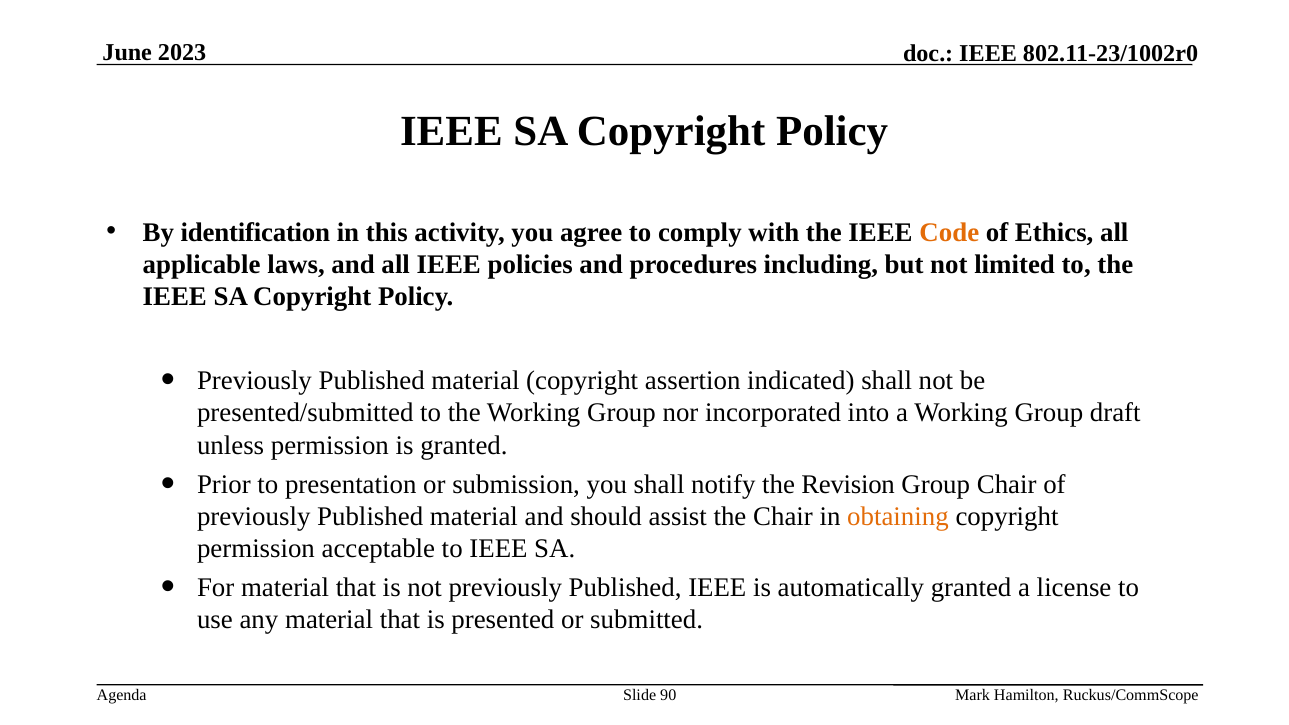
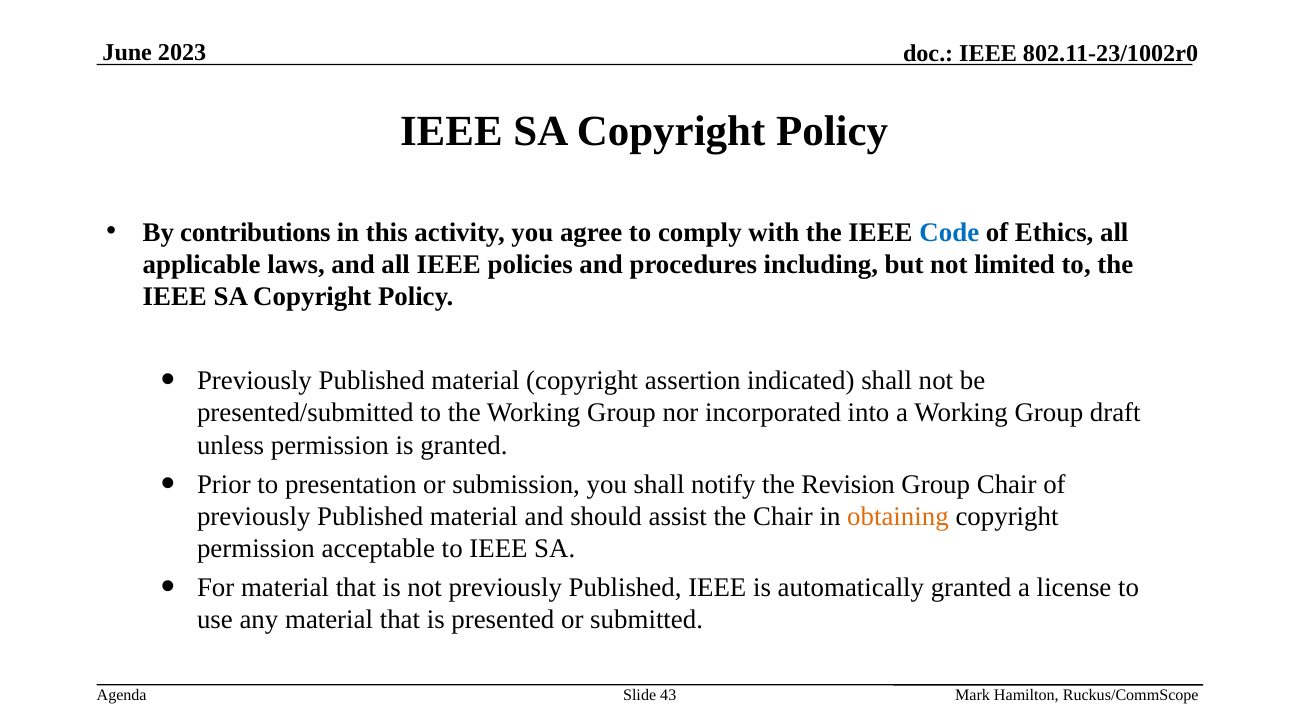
identification: identification -> contributions (255, 232)
Code colour: orange -> blue (949, 232)
90: 90 -> 43 (668, 695)
